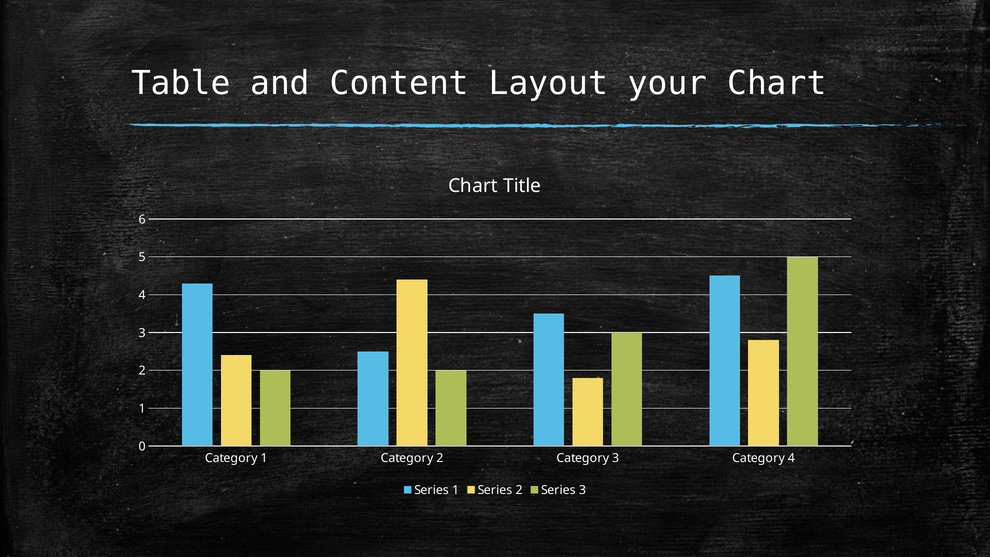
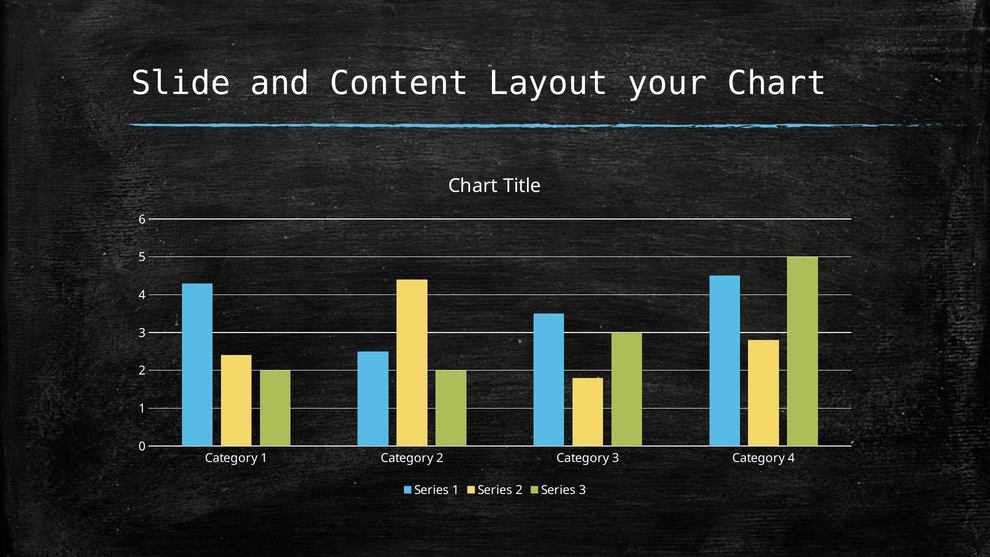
Table: Table -> Slide (181, 83)
